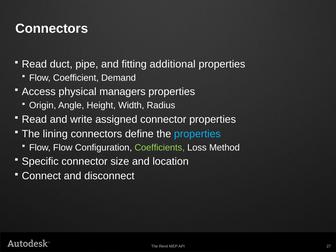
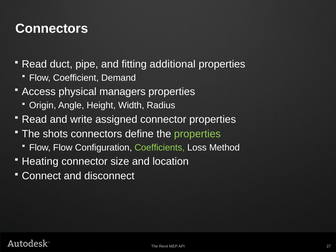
lining: lining -> shots (55, 134)
properties colour: light blue -> light green (197, 134)
Specific: Specific -> Heating (40, 161)
